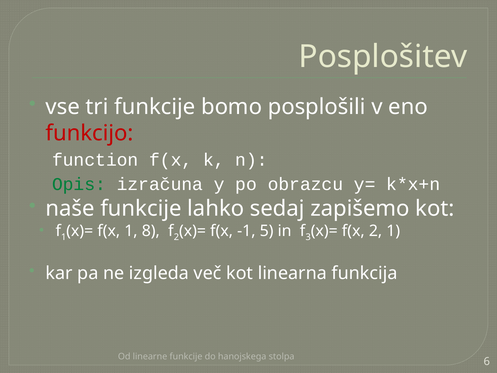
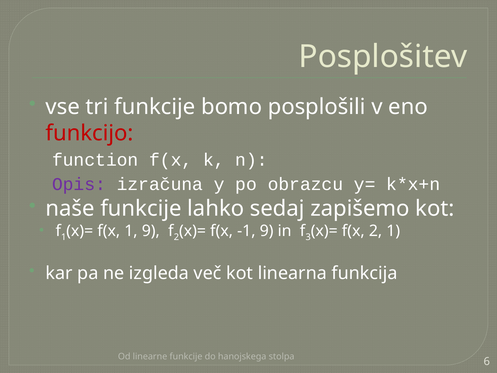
Opis colour: green -> purple (79, 184)
1 8: 8 -> 9 (151, 231)
-1 5: 5 -> 9 (267, 231)
